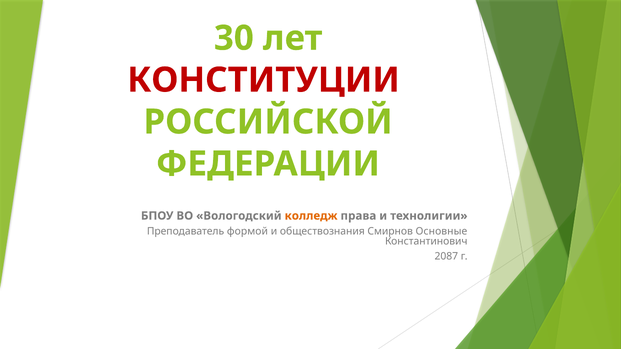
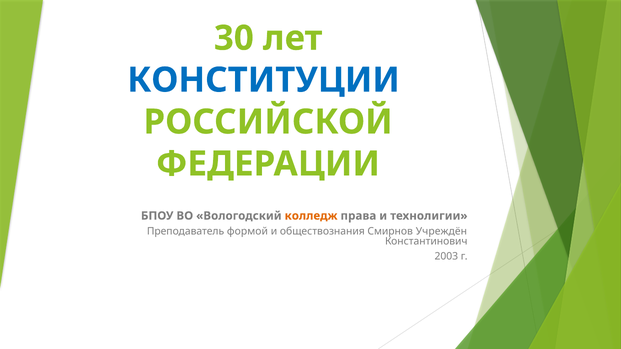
КОНСТИТУЦИИ colour: red -> blue (264, 80)
Основные: Основные -> Учреждён (441, 232)
2087: 2087 -> 2003 (446, 257)
